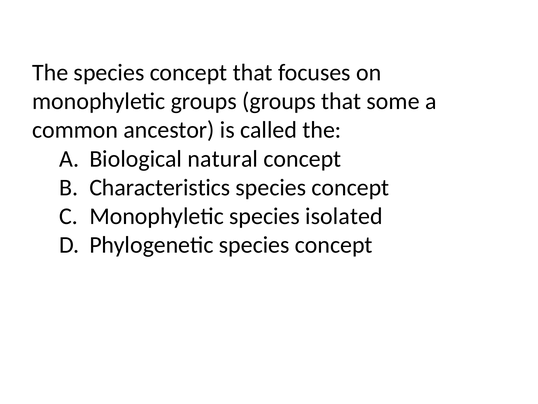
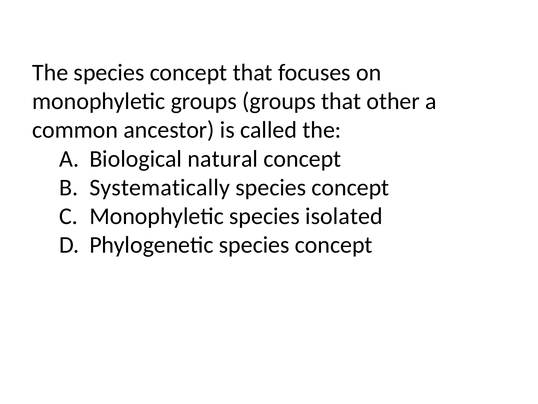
some: some -> other (393, 101)
Characteristics: Characteristics -> Systematically (160, 187)
